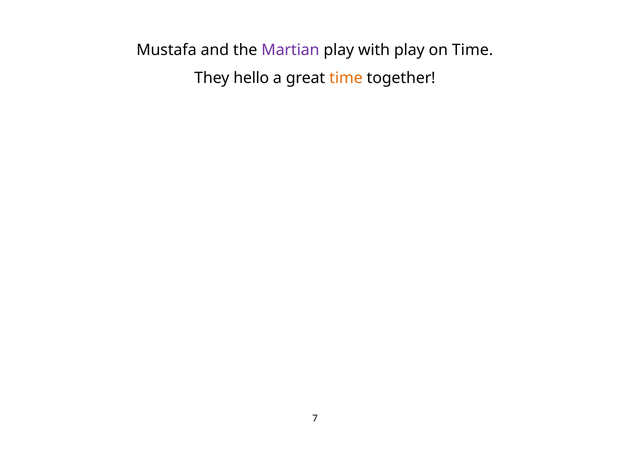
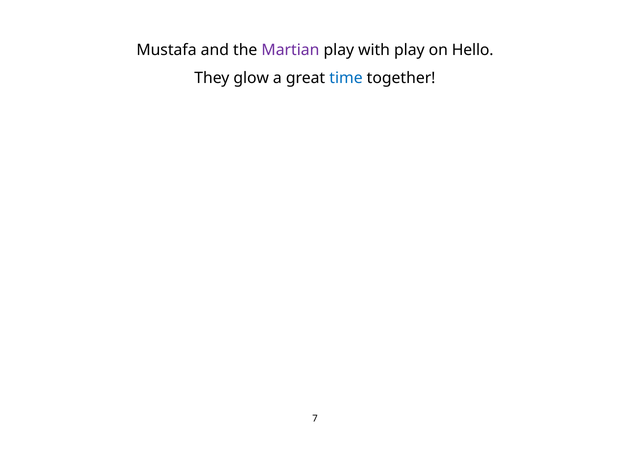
on Time: Time -> Hello (473, 50)
hello: hello -> glow (251, 78)
time colour: orange -> blue (346, 78)
